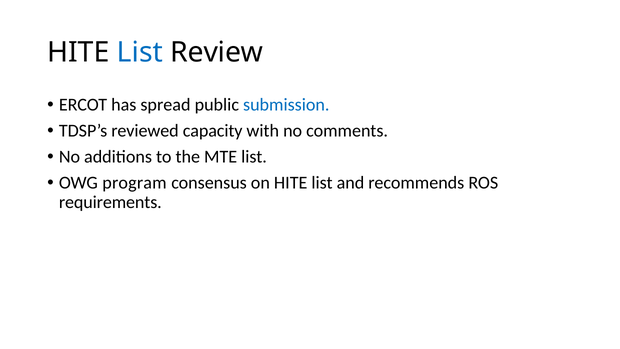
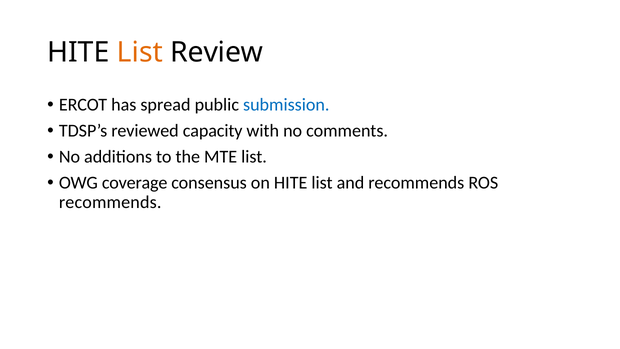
List colour: blue -> orange (140, 52)
program: program -> coverage (135, 183)
requirements: requirements -> recommends (110, 202)
